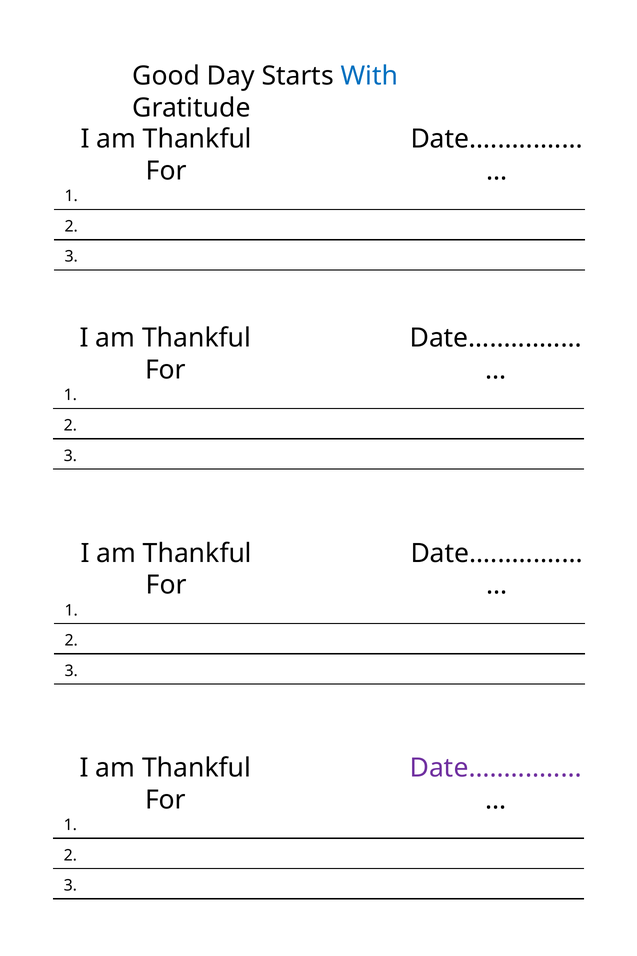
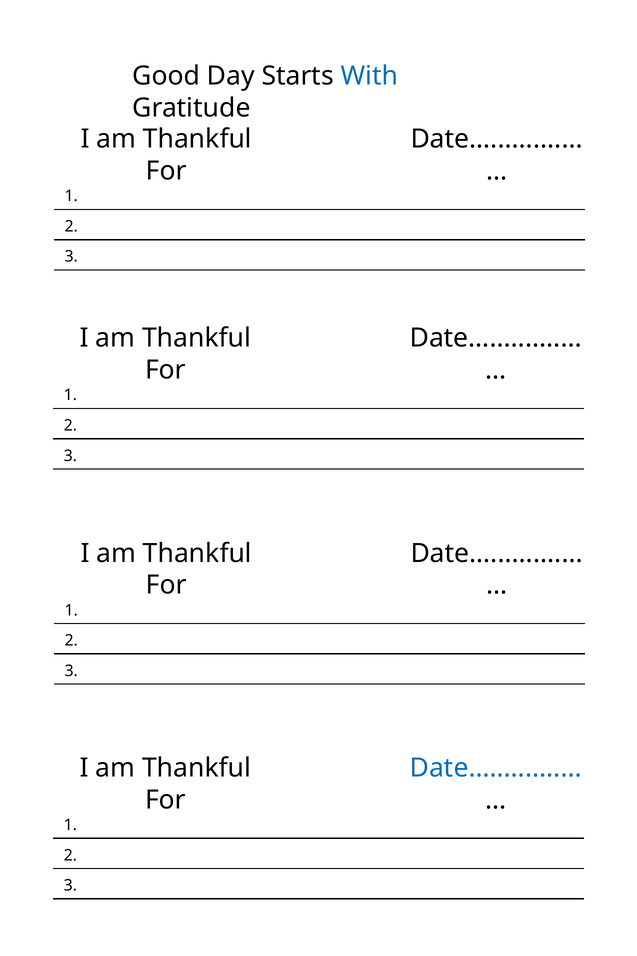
Date… colour: purple -> blue (496, 768)
